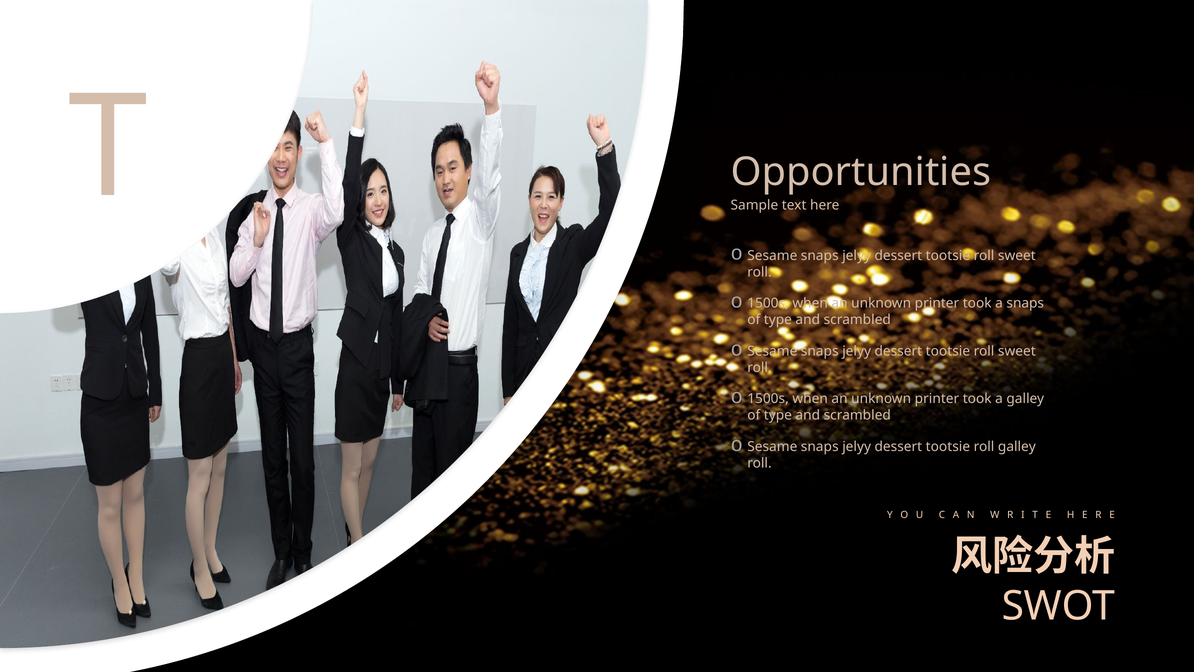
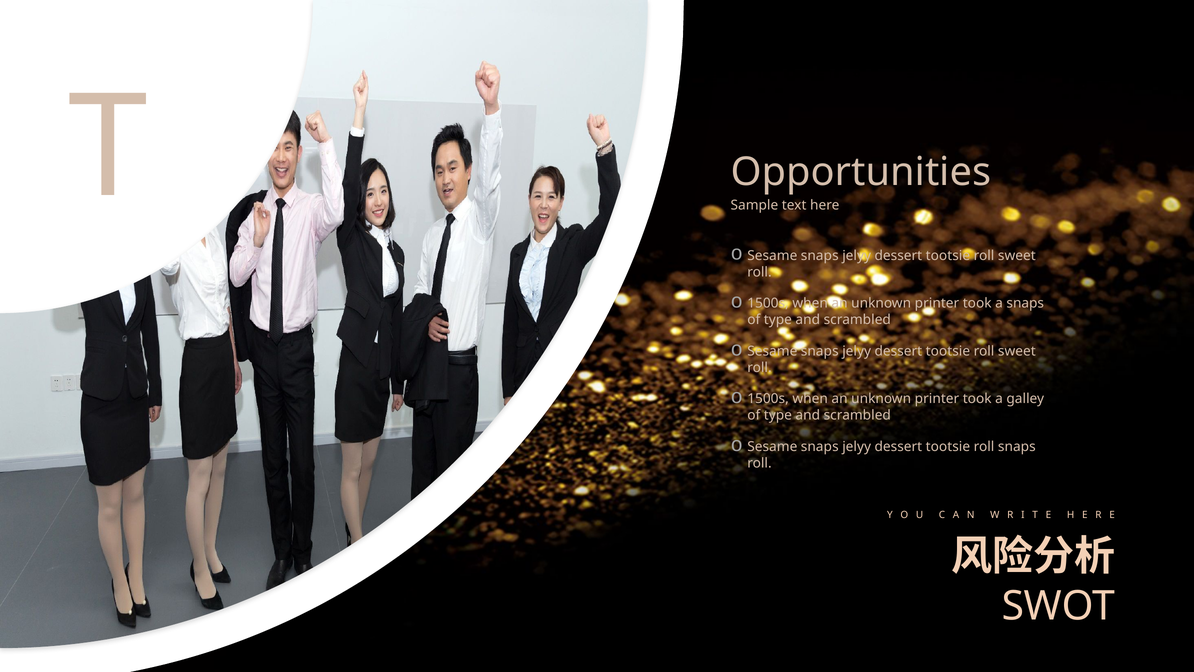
roll galley: galley -> snaps (1017, 447)
